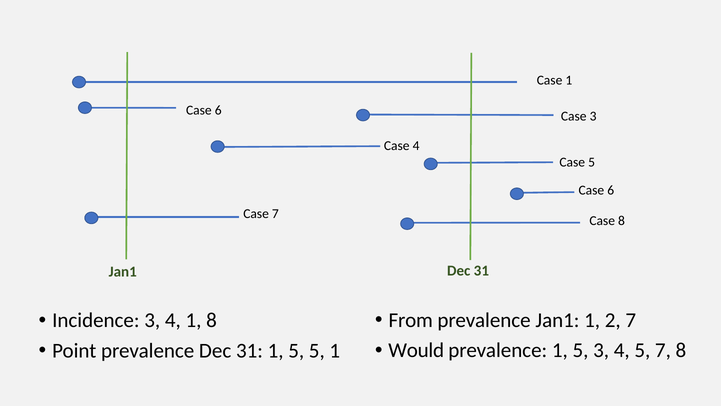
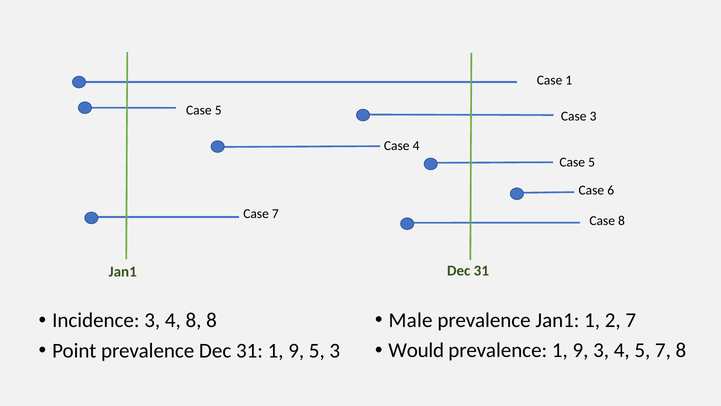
6: 6 -> 5 (218, 110)
From: From -> Male (411, 320)
4 1: 1 -> 8 (193, 320)
prevalence 1 5: 5 -> 9 (581, 350)
31 1 5: 5 -> 9 (296, 350)
5 1: 1 -> 3 (335, 350)
